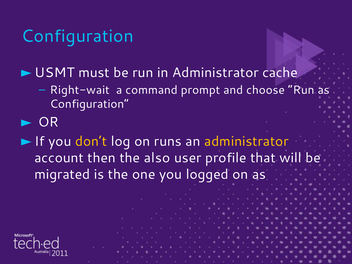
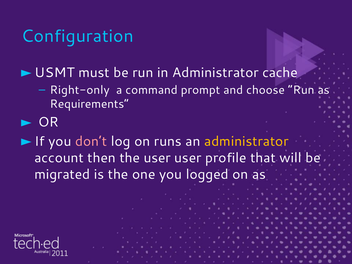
Right-wait: Right-wait -> Right-only (80, 90)
Configuration: Configuration -> Requirements (89, 104)
don’t colour: yellow -> pink (91, 141)
the also: also -> user (157, 158)
